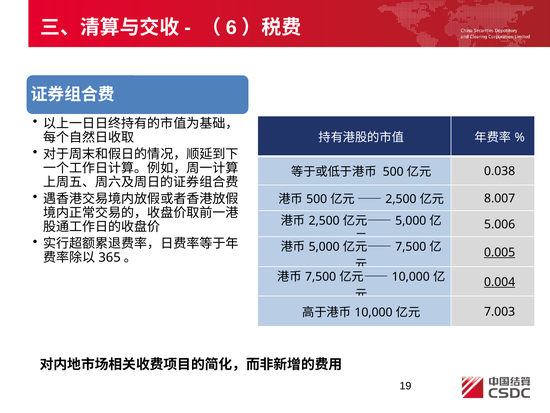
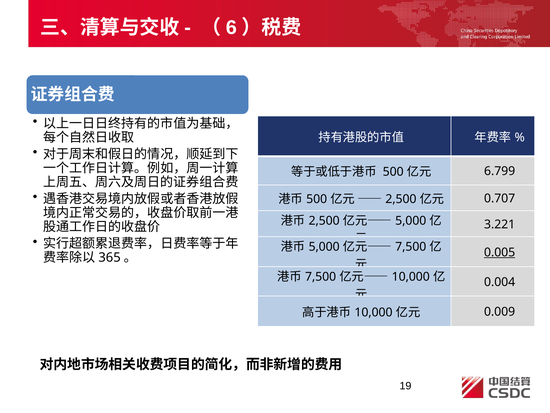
0.038: 0.038 -> 6.799 (500, 171)
8.007: 8.007 -> 0.707 (500, 198)
5.006: 5.006 -> 3.221 (500, 224)
0.004 underline: present -> none (500, 282)
7.003: 7.003 -> 0.009 (500, 311)
